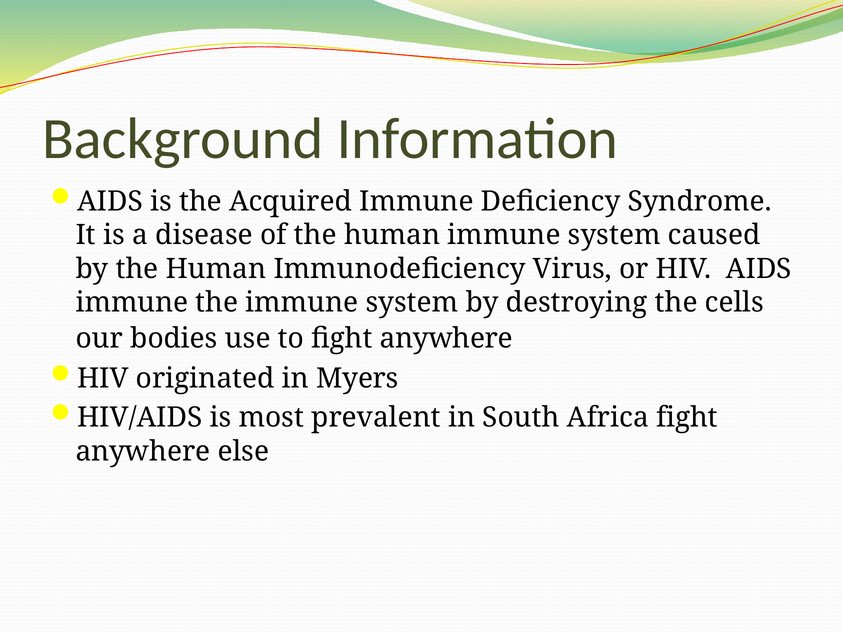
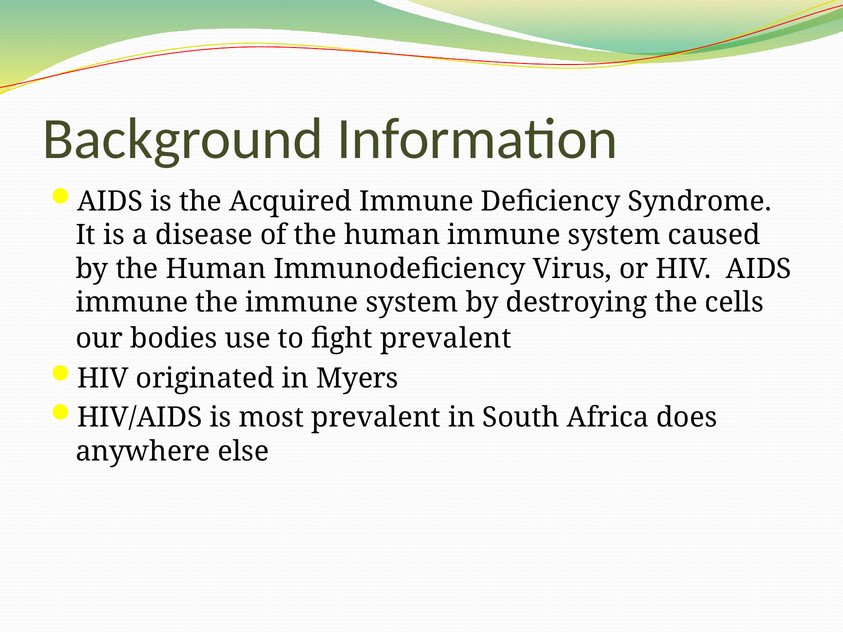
to fight anywhere: anywhere -> prevalent (446, 339)
Africa fight: fight -> does (687, 418)
